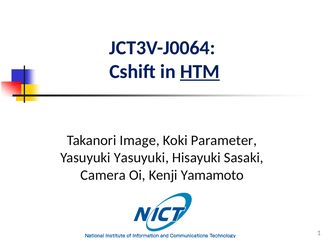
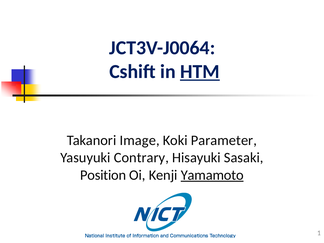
Yasuyuki Yasuyuki: Yasuyuki -> Contrary (141, 158)
Camera: Camera -> Position (103, 175)
Yamamoto underline: none -> present (212, 175)
